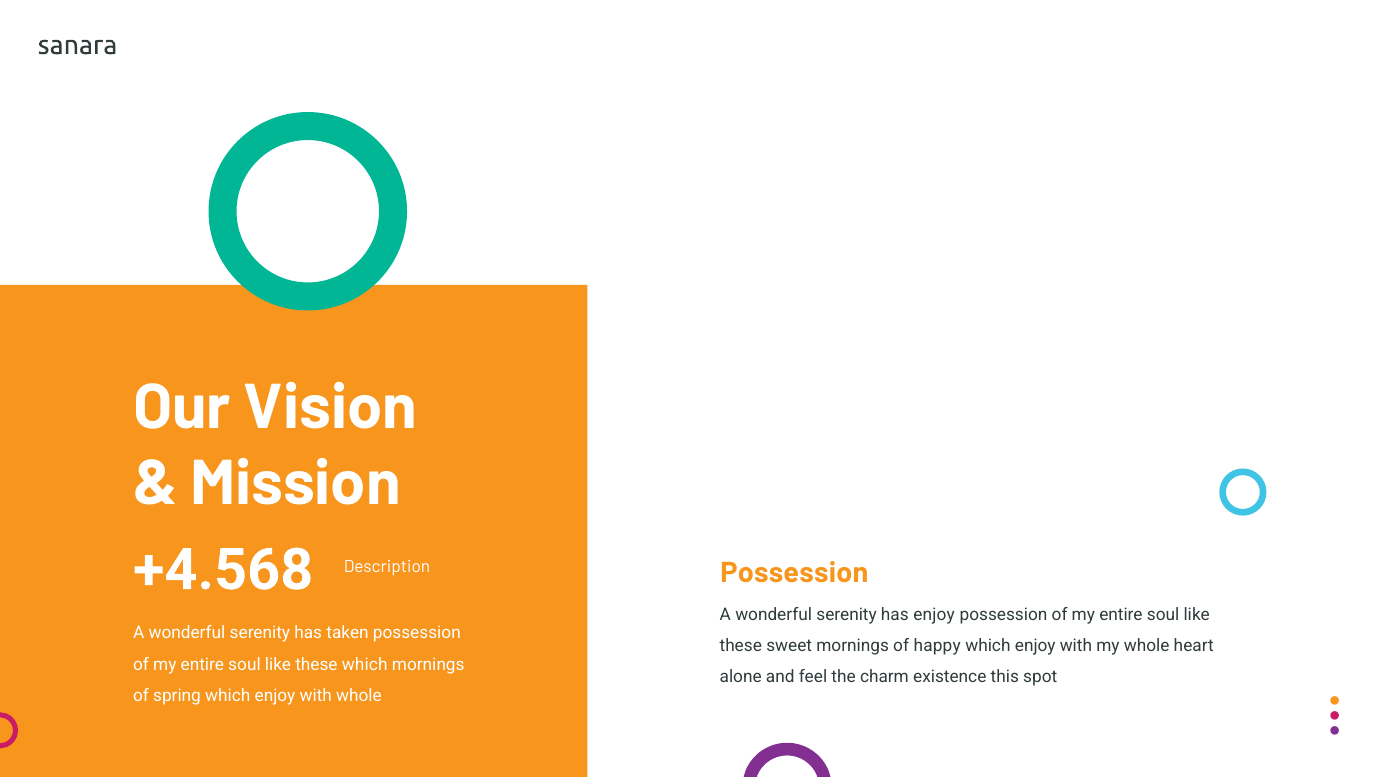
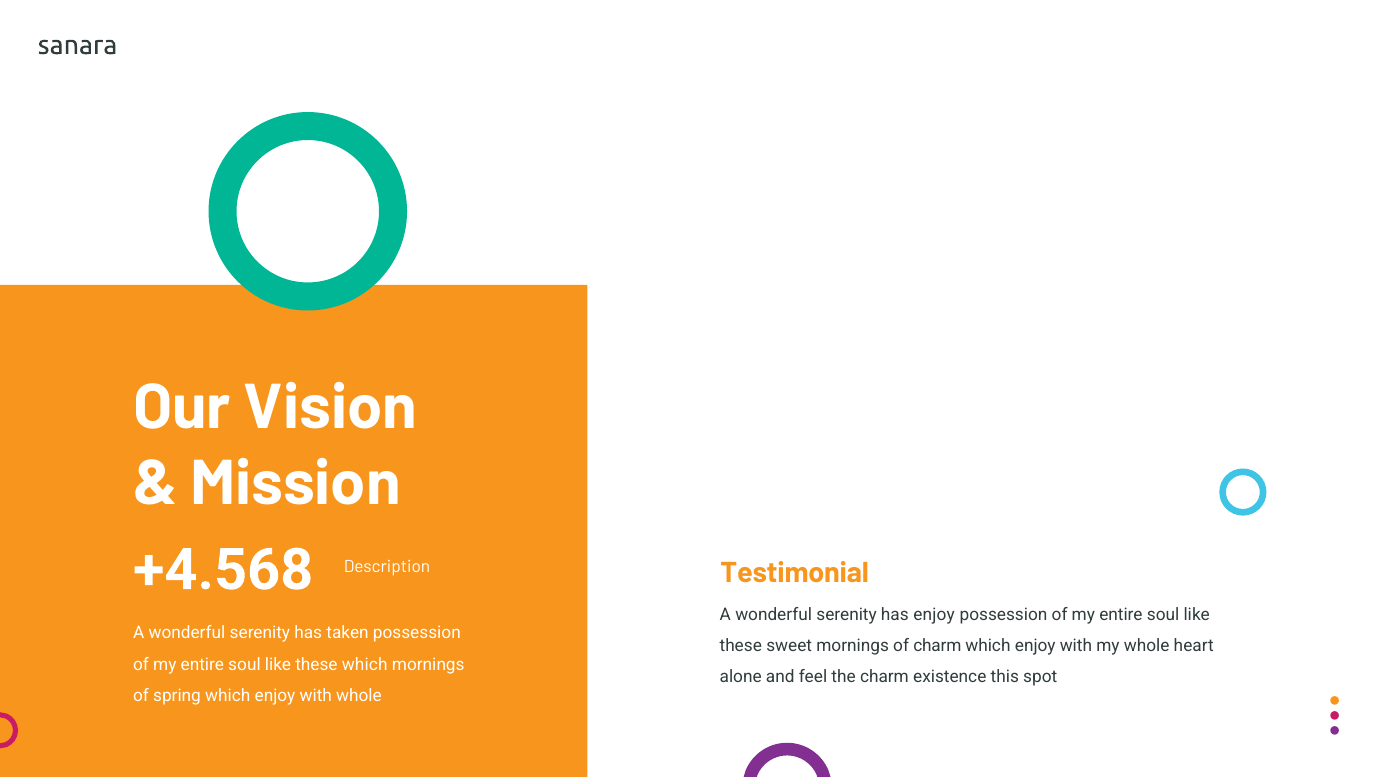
Possession: Possession -> Testimonial (795, 573)
of happy: happy -> charm (937, 646)
